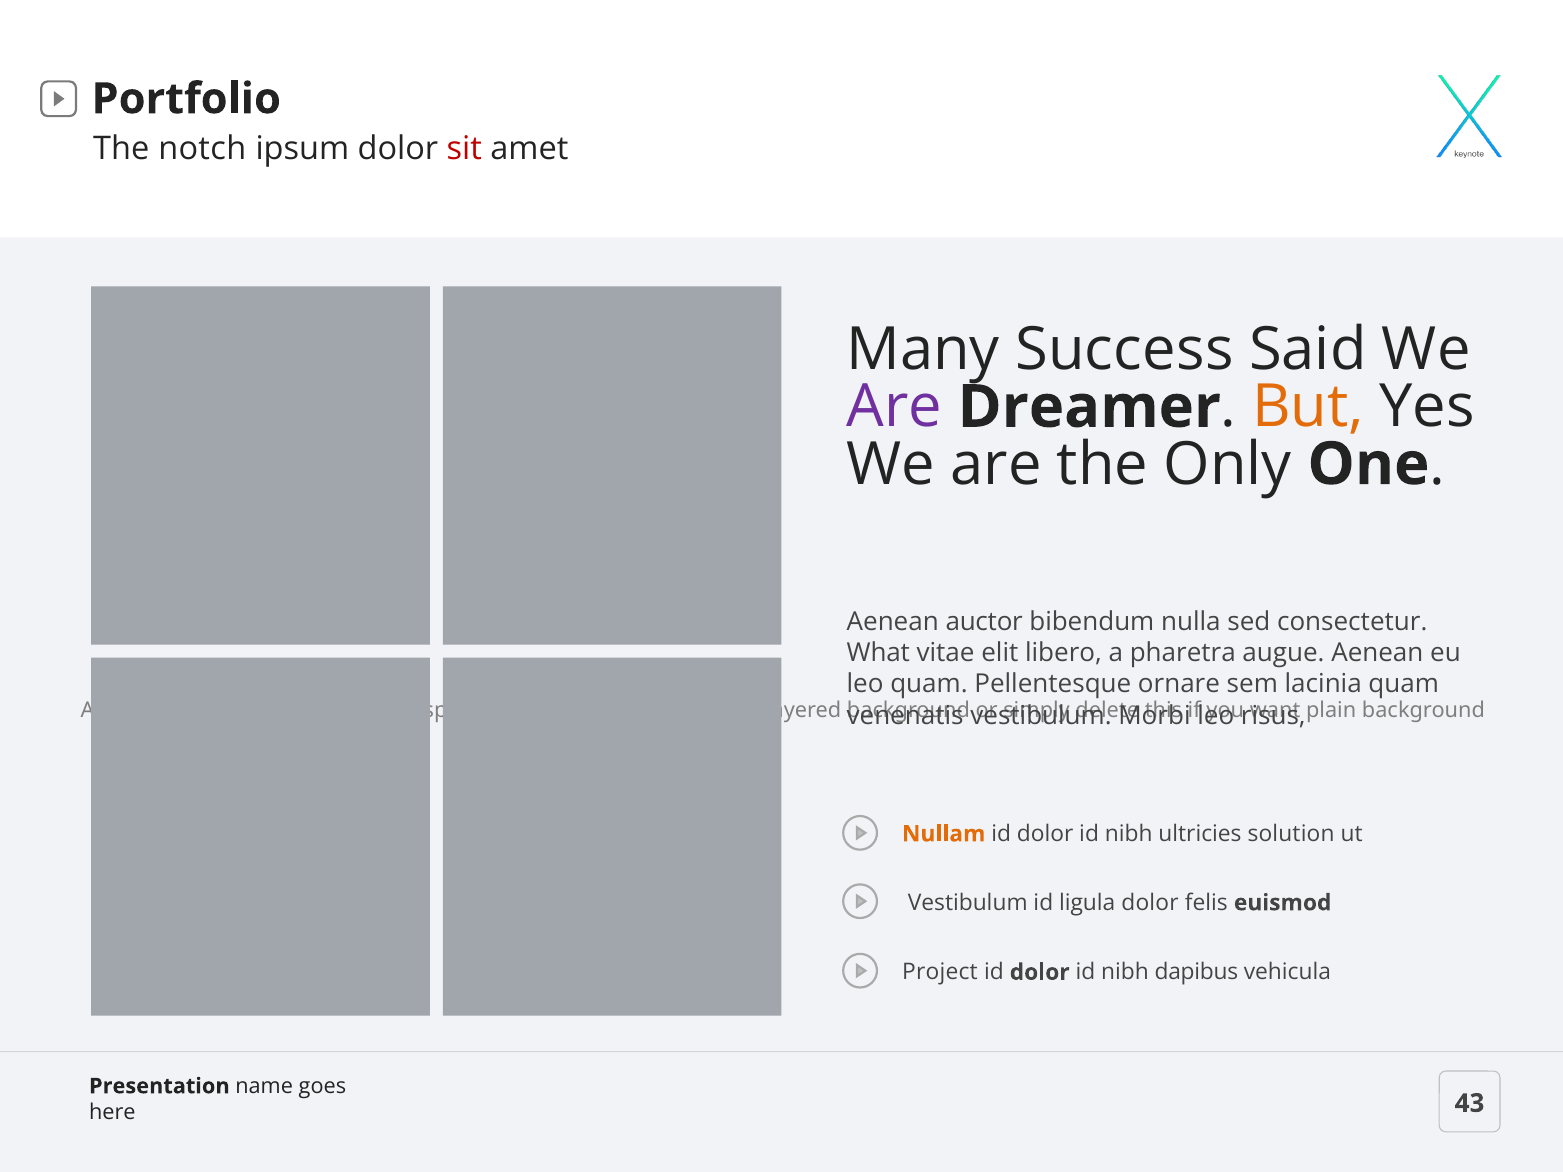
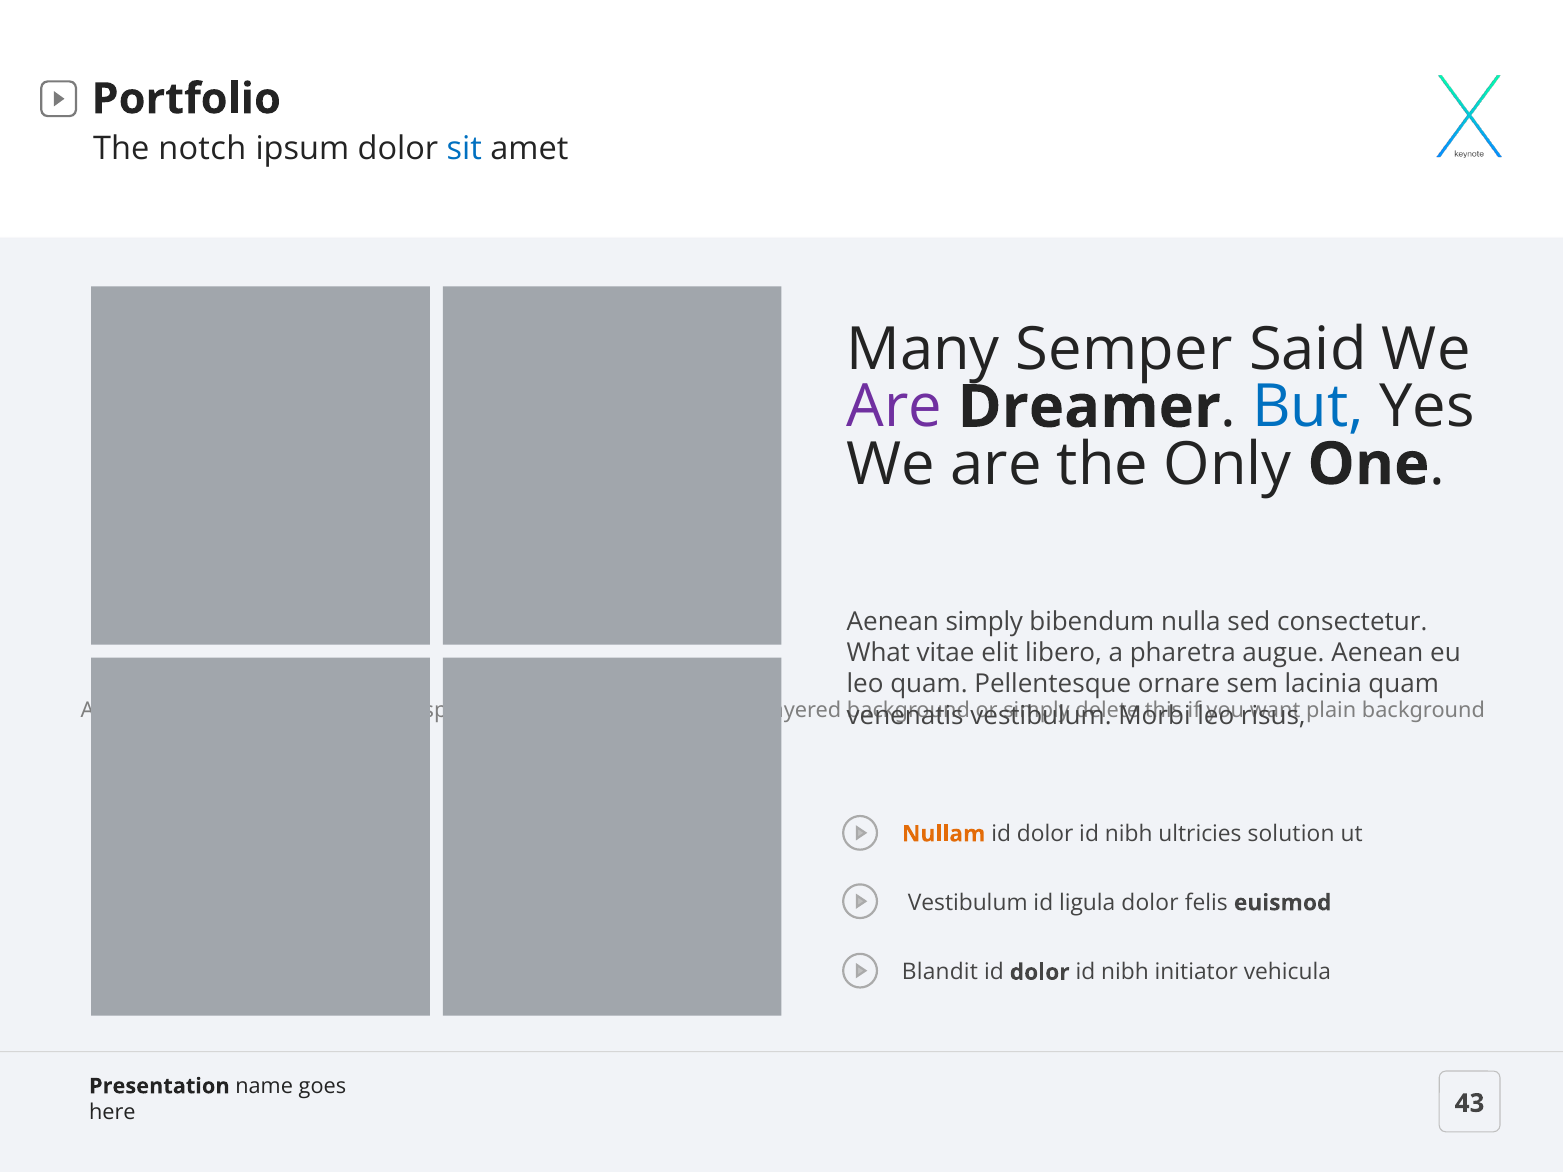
sit colour: red -> blue (464, 149)
Success: Success -> Semper (1124, 350)
But colour: orange -> blue (1308, 407)
Aenean auctor: auctor -> simply (984, 622)
Project: Project -> Blandit (940, 972)
dapibus: dapibus -> initiator (1196, 972)
